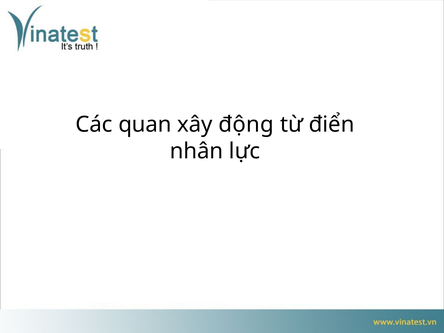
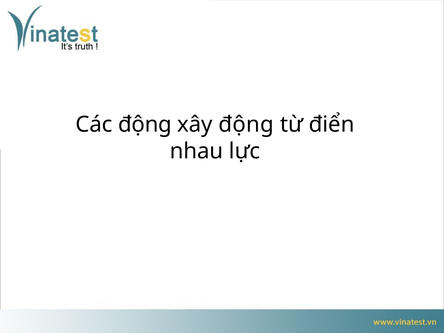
Các quan: quan -> động (145, 125)
nhân: nhân -> nhau (196, 151)
